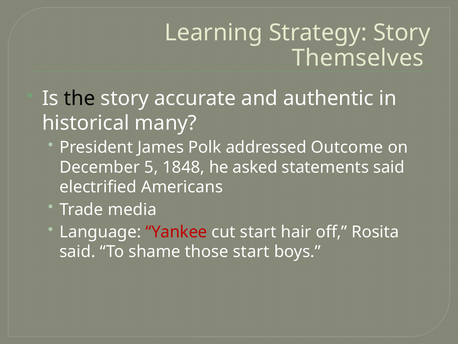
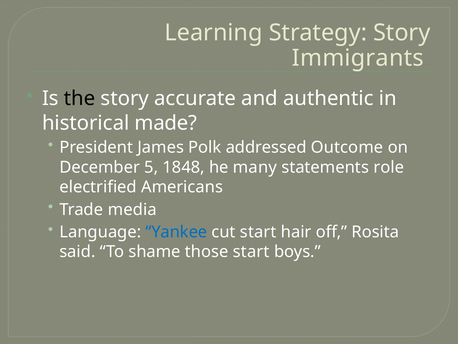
Themselves: Themselves -> Immigrants (358, 58)
many: many -> made (166, 123)
asked: asked -> many (255, 167)
statements said: said -> role (389, 167)
Yankee colour: red -> blue (176, 232)
